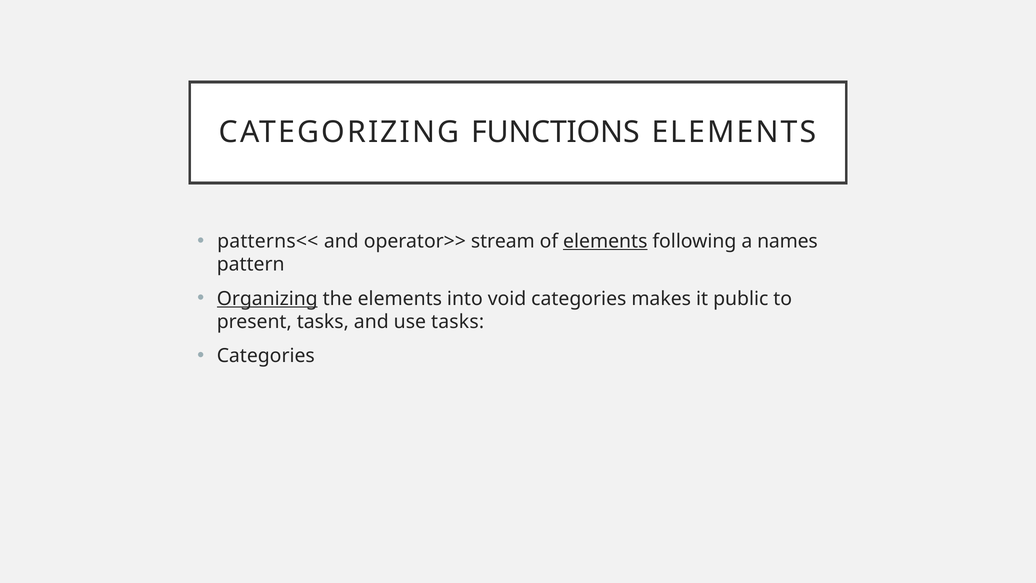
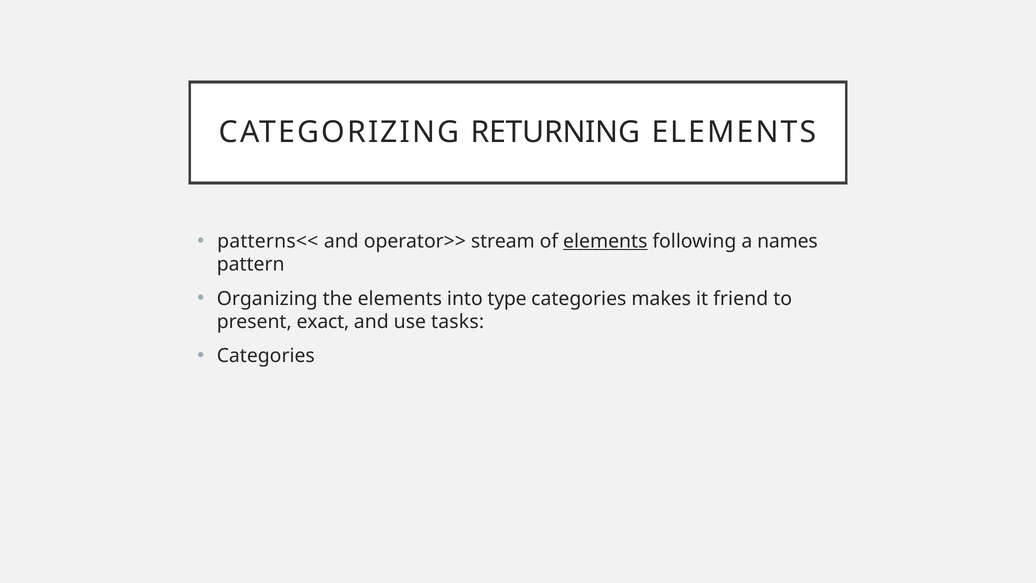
FUNCTIONS: FUNCTIONS -> RETURNING (556, 132)
Organizing underline: present -> none (267, 298)
void: void -> type (507, 298)
public: public -> friend (741, 298)
present tasks: tasks -> exact (323, 322)
